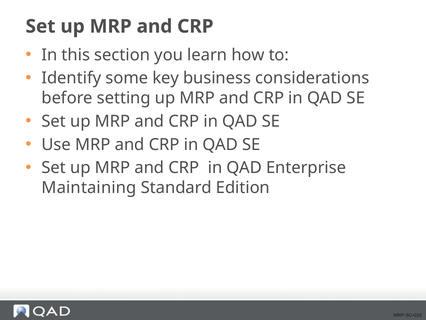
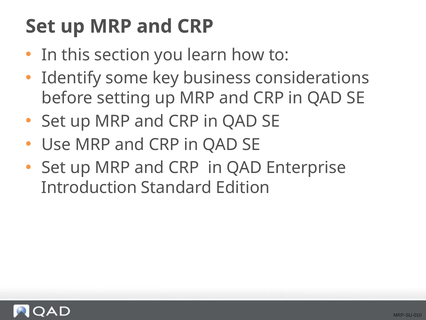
Maintaining: Maintaining -> Introduction (89, 187)
